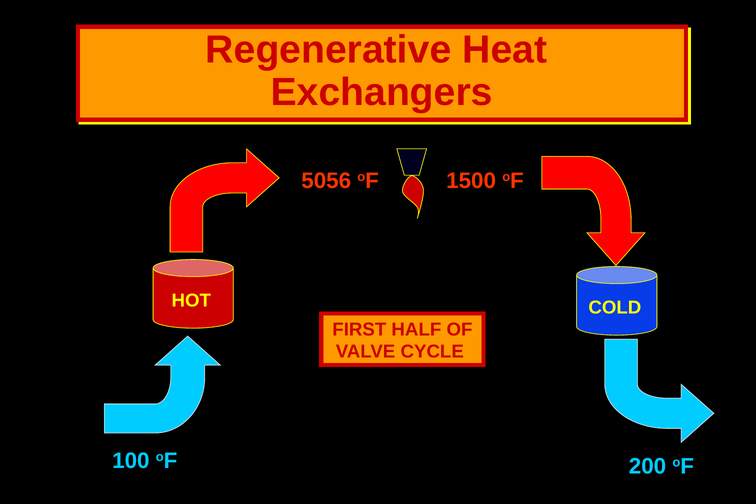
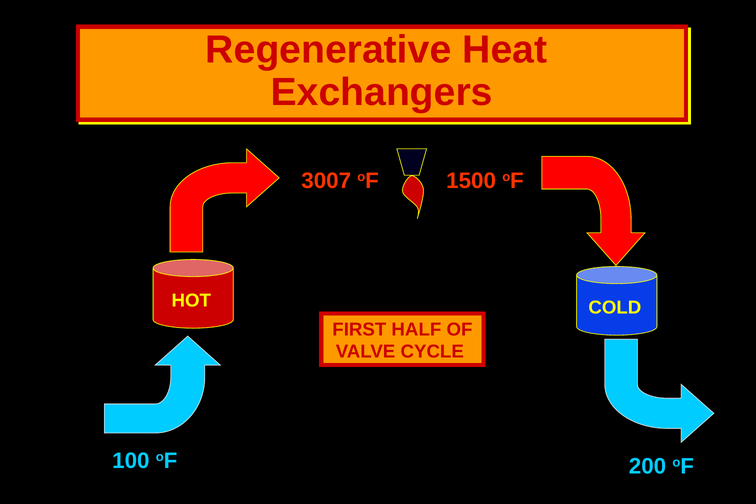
5056: 5056 -> 3007 (326, 181)
